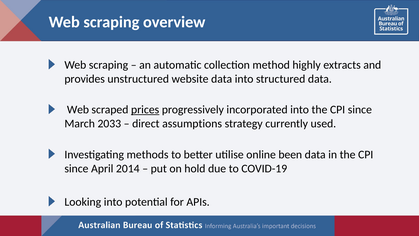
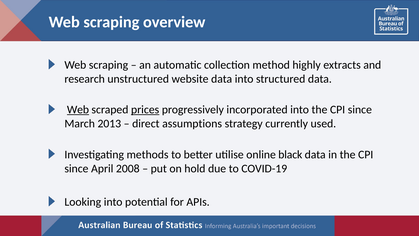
provides: provides -> research (85, 79)
Web underline: none -> present (78, 110)
2033: 2033 -> 2013 (109, 124)
been: been -> black (290, 154)
2014: 2014 -> 2008 (128, 168)
